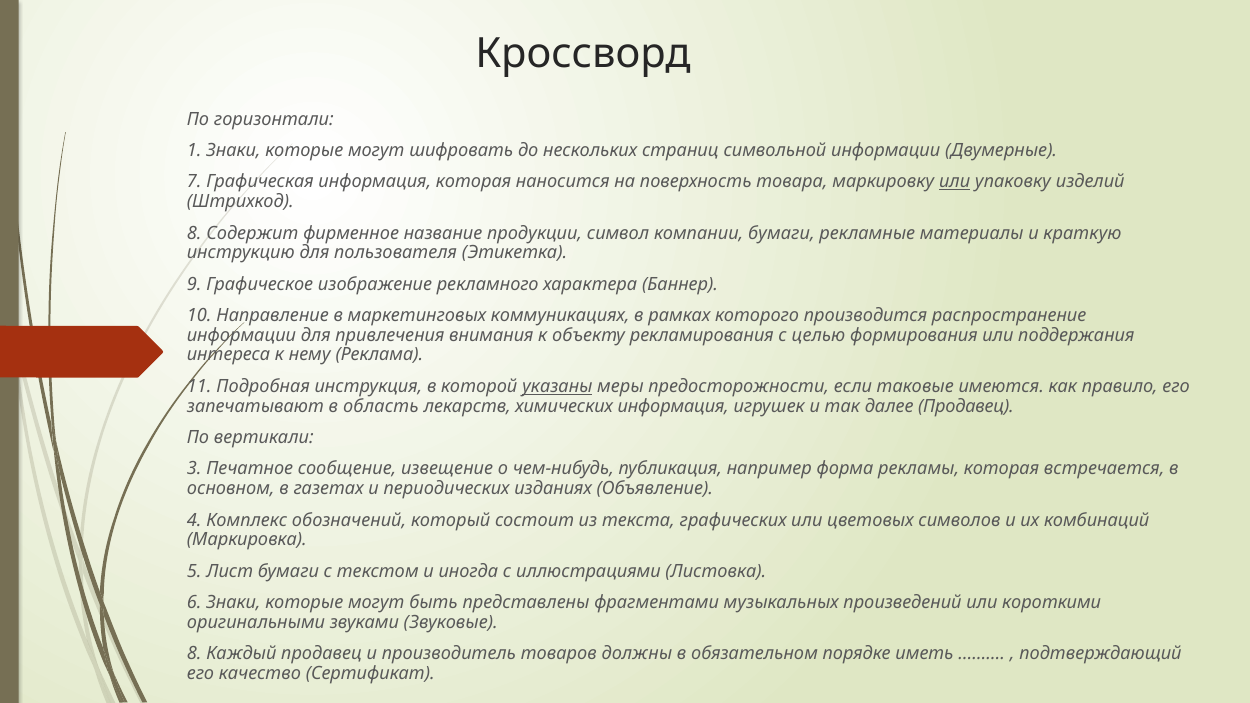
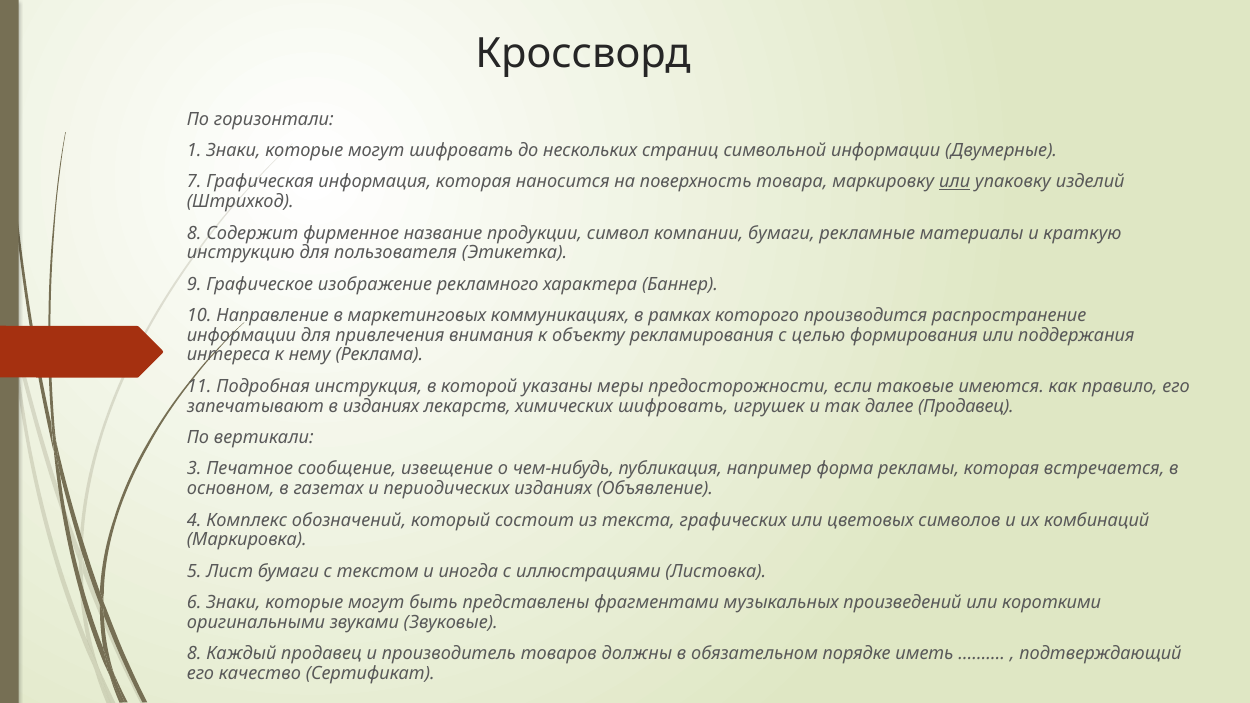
указаны underline: present -> none (557, 386)
в область: область -> изданиях (381, 406)
химических информация: информация -> шифровать (673, 406)
